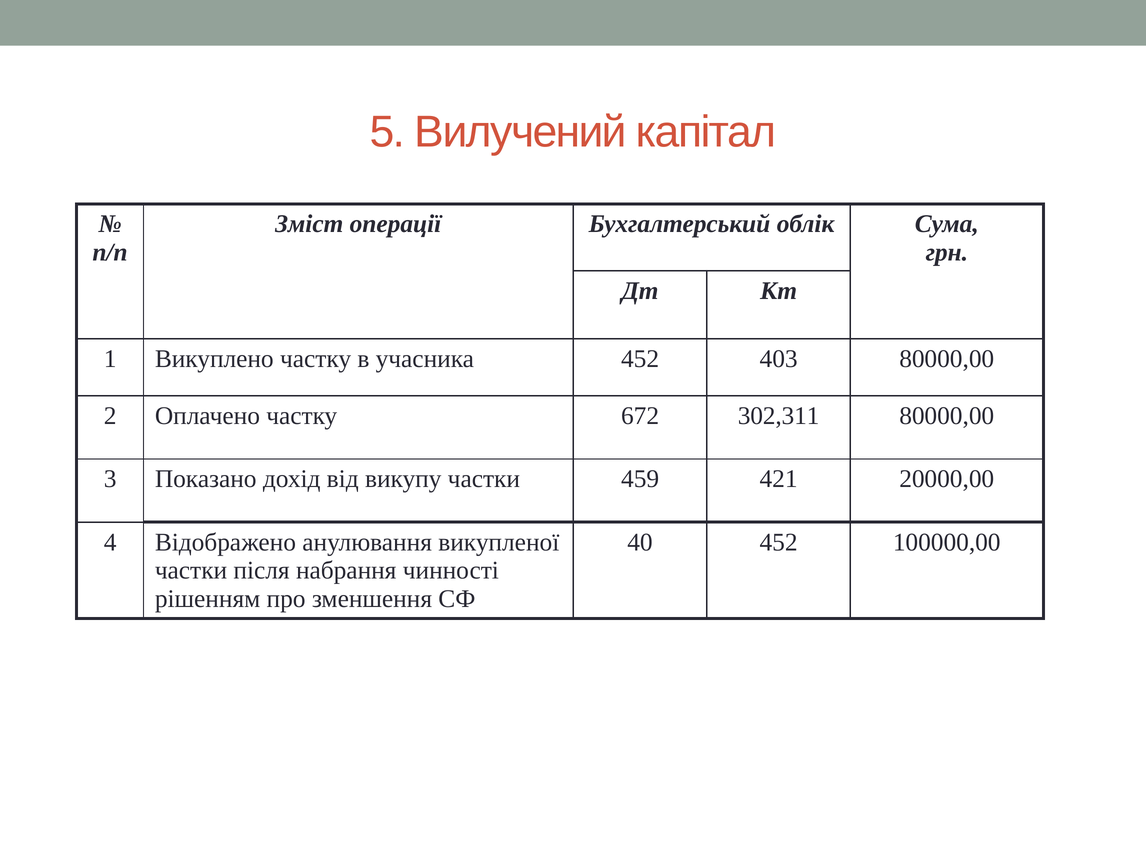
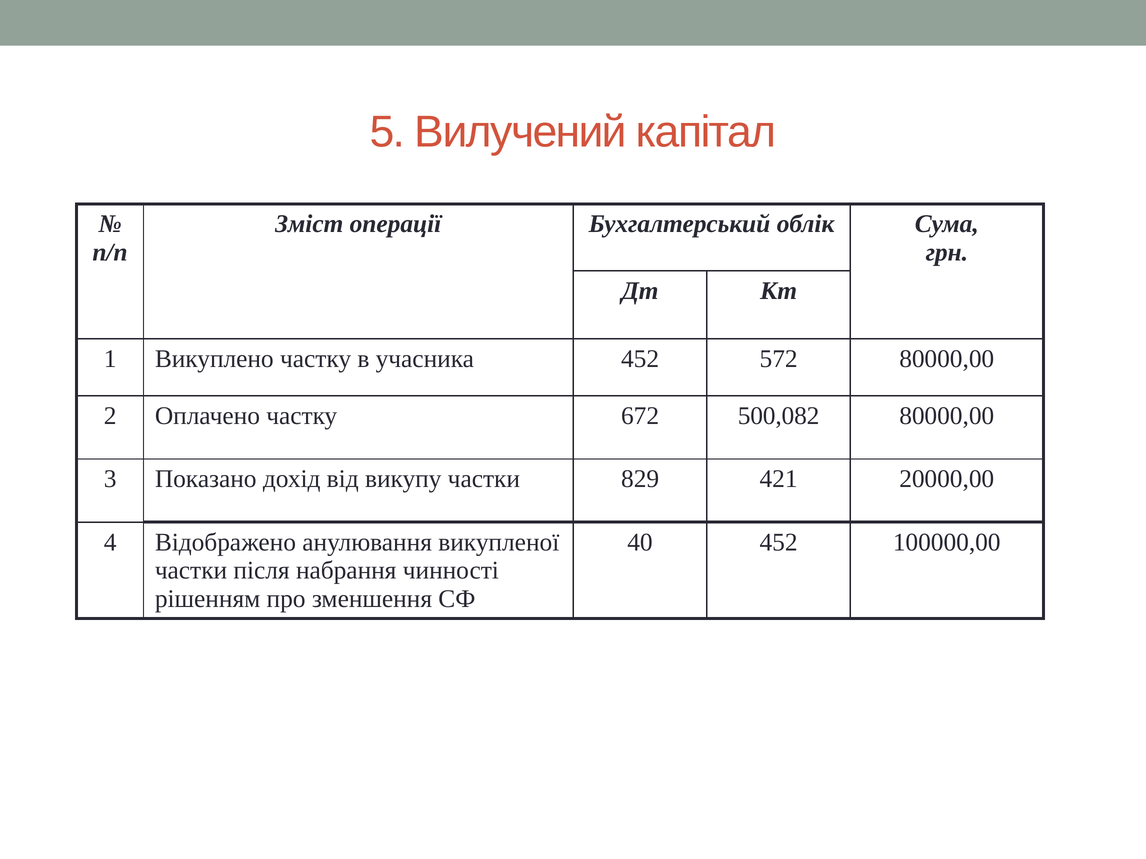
403: 403 -> 572 (779, 359)
302,311: 302,311 -> 500,082 (779, 416)
459: 459 -> 829 (640, 479)
